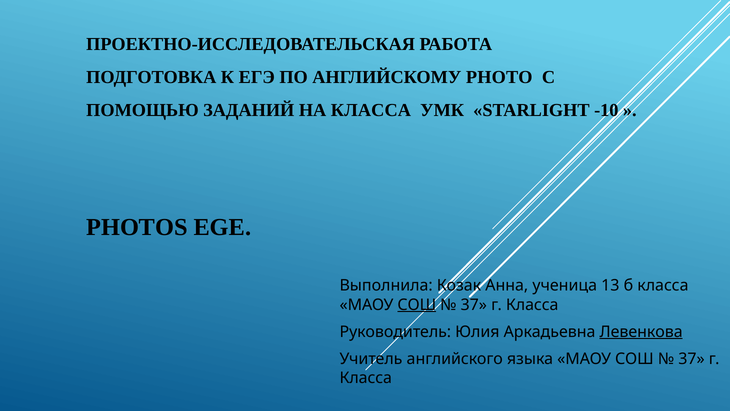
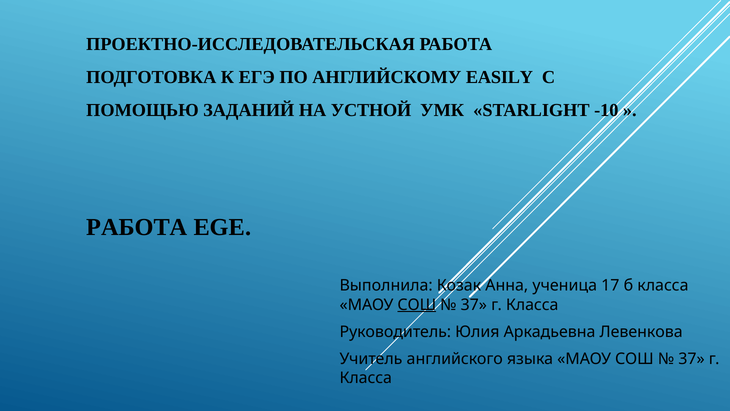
PHOTO: PHOTO -> EASILY (499, 77)
НА КЛАССА: КЛАССА -> УСТНОЙ (371, 110)
PHOTOS: PHOTOS -> РАБОТА (137, 227)
13: 13 -> 17 (610, 285)
Левенкова underline: present -> none (641, 331)
